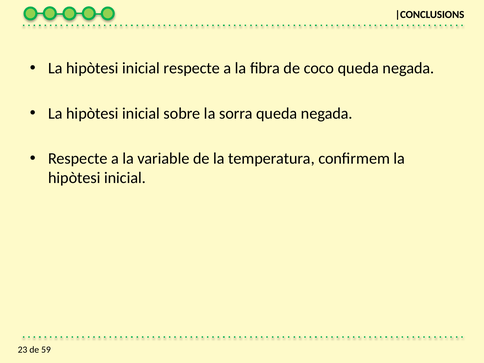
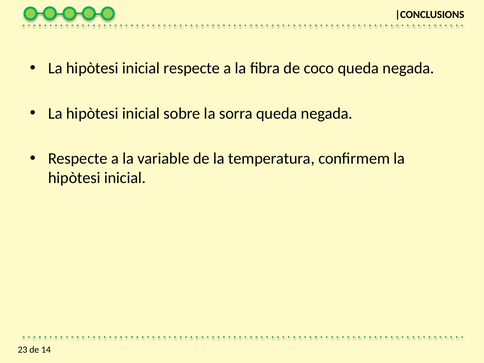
59: 59 -> 14 (46, 350)
